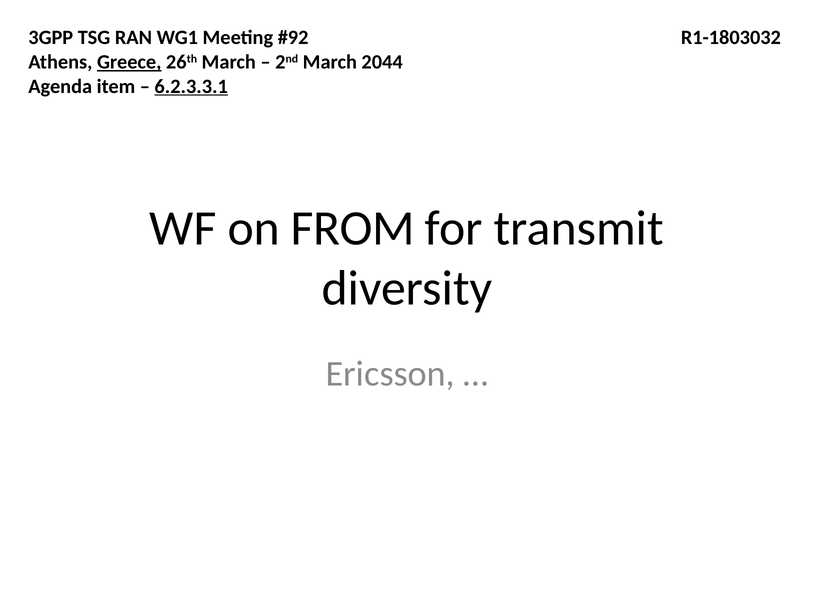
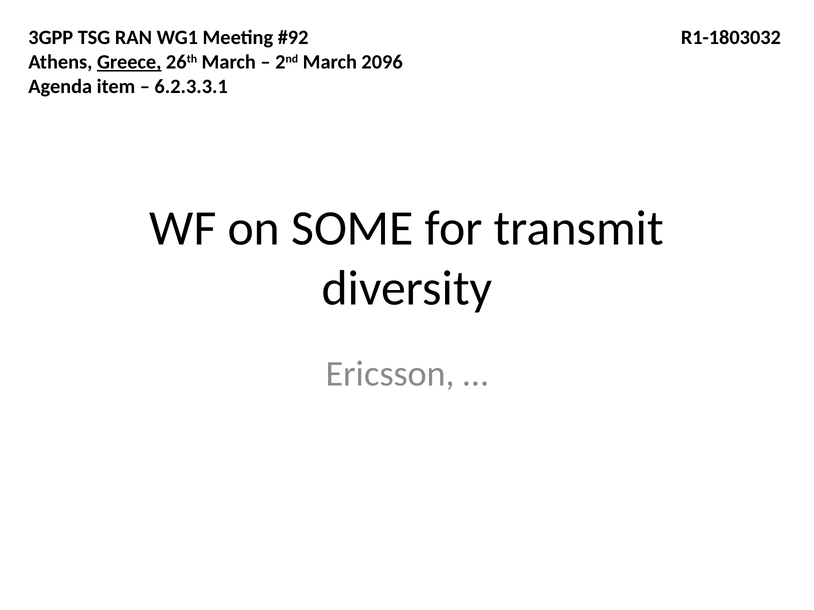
2044: 2044 -> 2096 (382, 62)
6.2.3.3.1 underline: present -> none (191, 86)
FROM: FROM -> SOME (353, 229)
